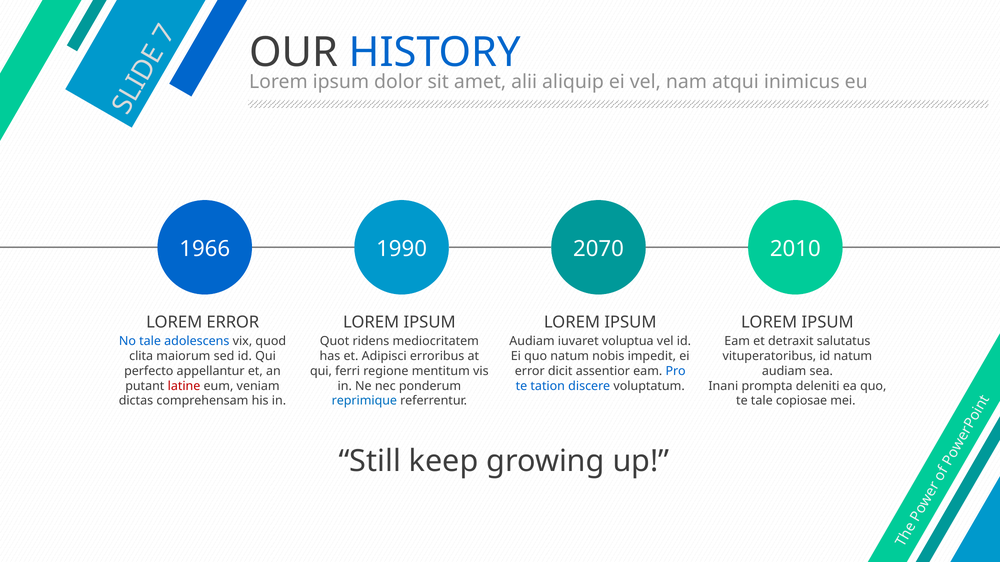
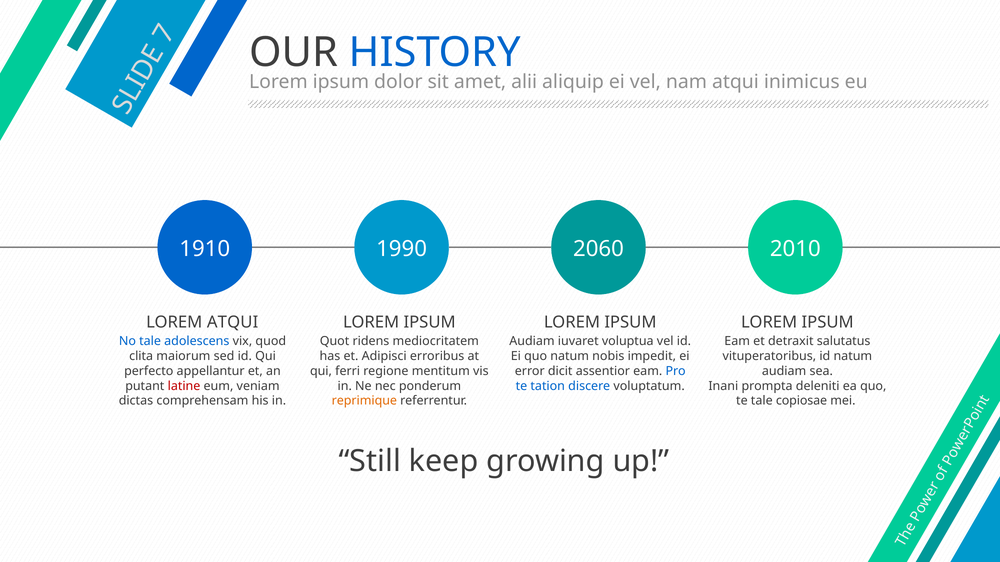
1966: 1966 -> 1910 (205, 249)
2070: 2070 -> 2060 (598, 249)
LOREM ERROR: ERROR -> ATQUI (233, 323)
reprimique colour: blue -> orange (364, 401)
